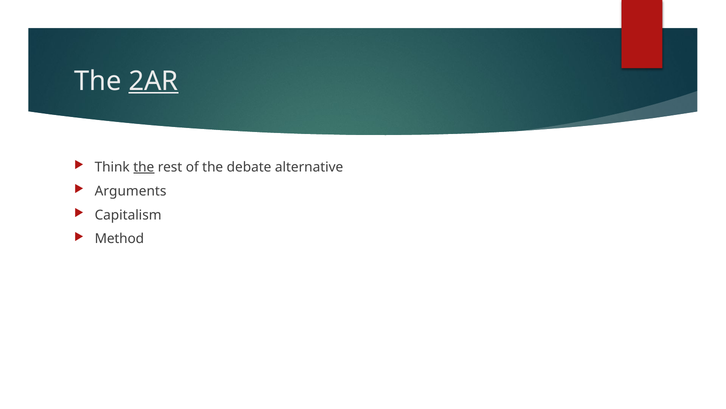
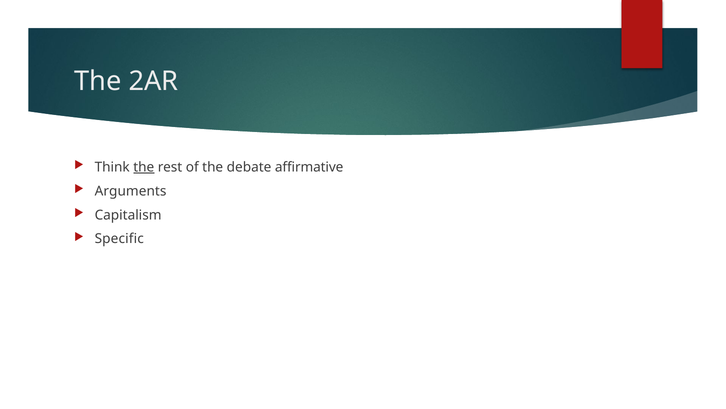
2AR underline: present -> none (154, 81)
alternative: alternative -> affirmative (309, 167)
Method: Method -> Specific (119, 239)
